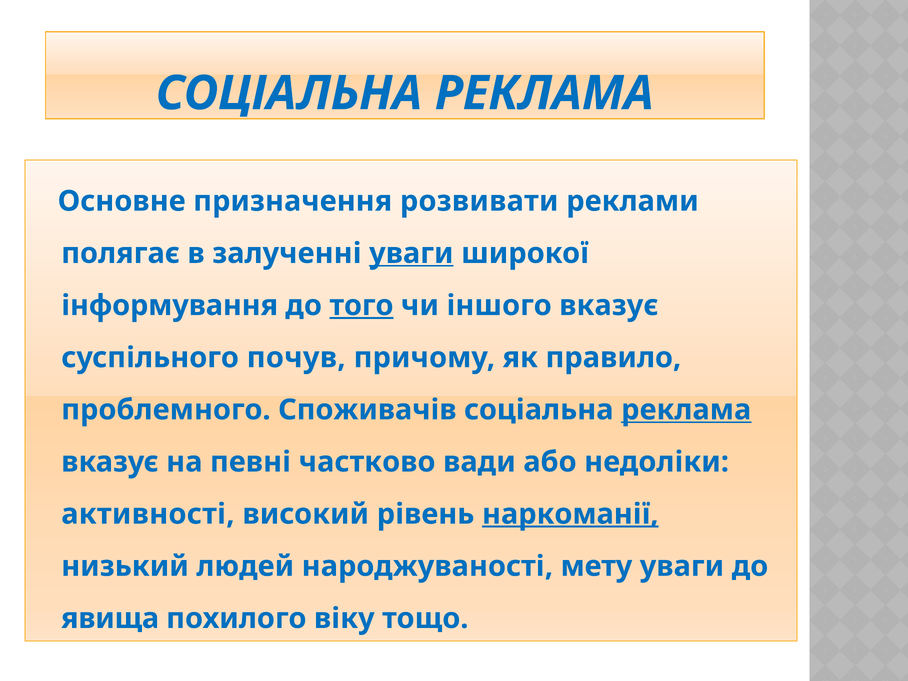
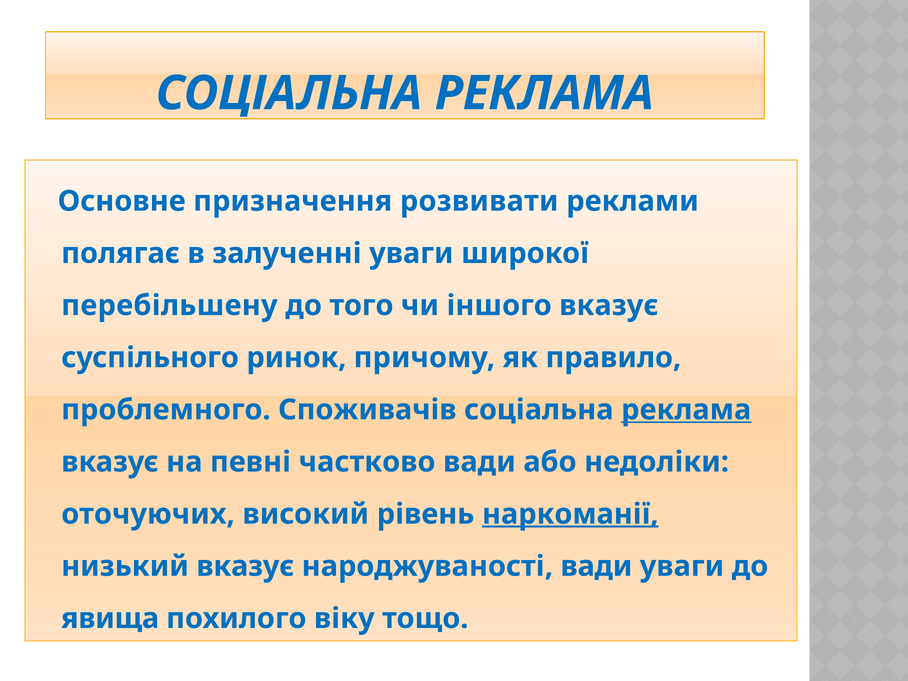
уваги underline: present -> none (411, 253)
інформування: інформування -> перебільшену (169, 305)
того underline: present -> none (361, 305)
почув: почув -> ринок (296, 358)
активності: активності -> оточуючих (148, 514)
низький людей: людей -> вказує (245, 566)
народжуваності мету: мету -> вади (596, 566)
